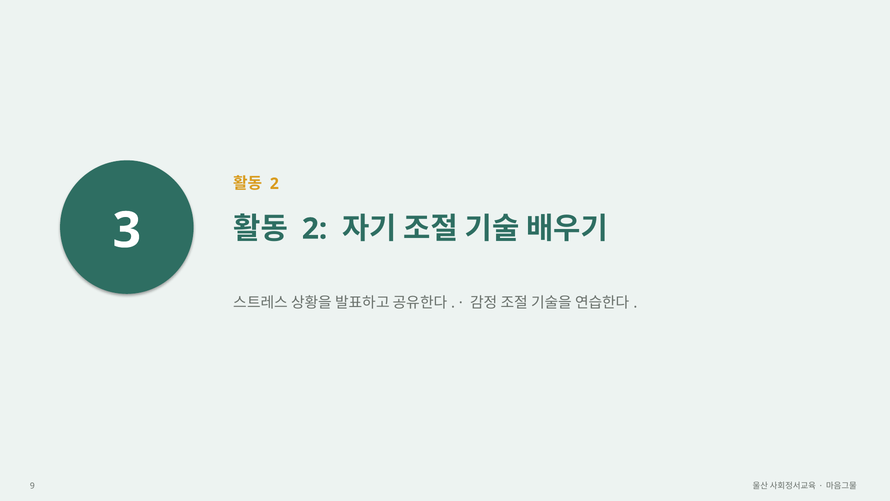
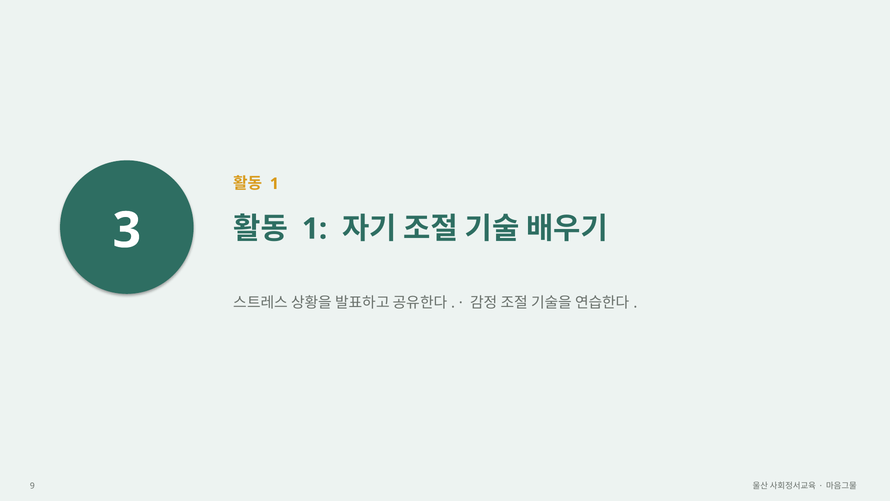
2: 2 -> 1 (274, 184)
2: 2 -> 1 (315, 229)
